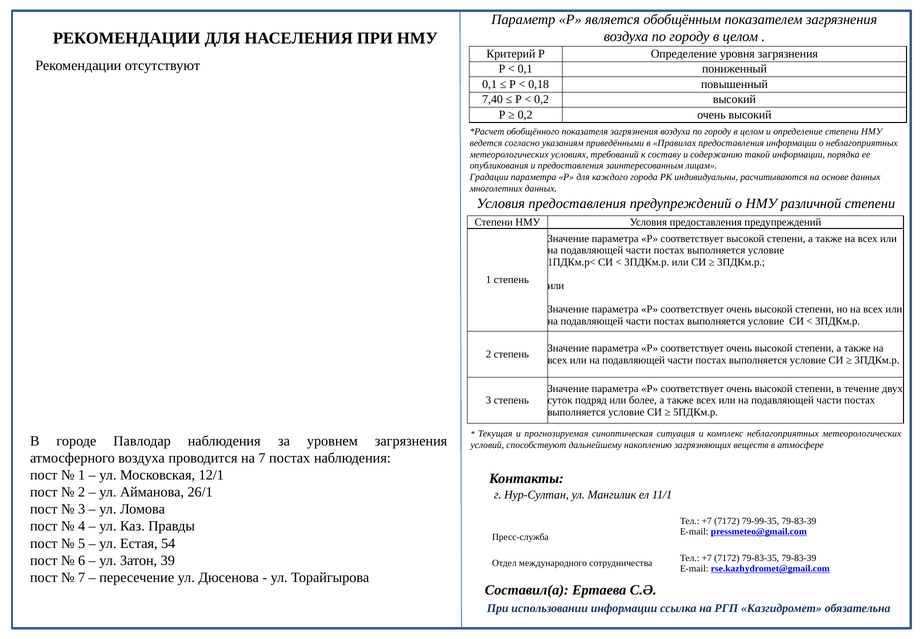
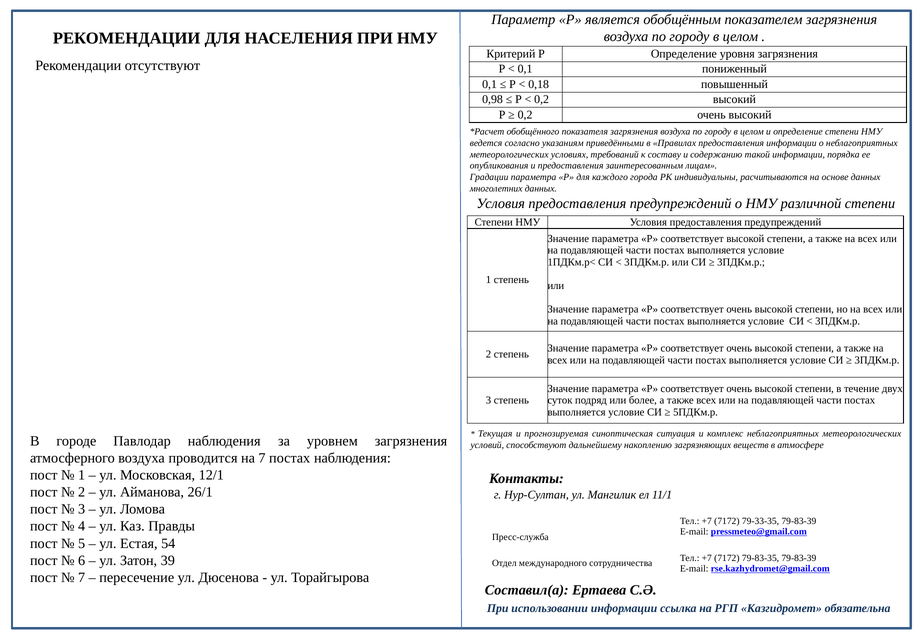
7,40: 7,40 -> 0,98 (493, 100)
79-99-35: 79-99-35 -> 79-33-35 (761, 521)
